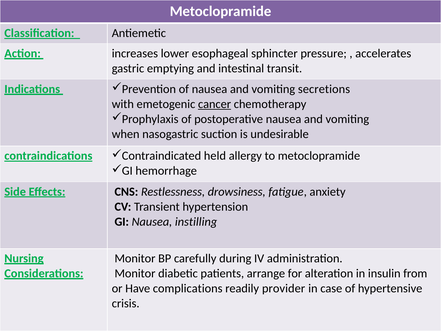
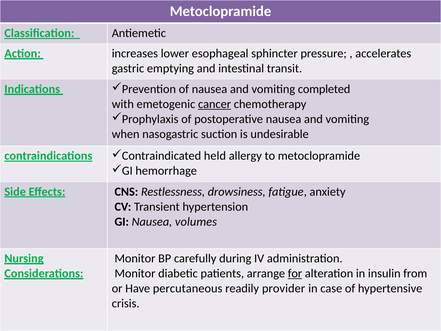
secretions: secretions -> completed (324, 89)
instilling: instilling -> volumes (196, 221)
for underline: none -> present (295, 273)
complications: complications -> percutaneous (188, 288)
